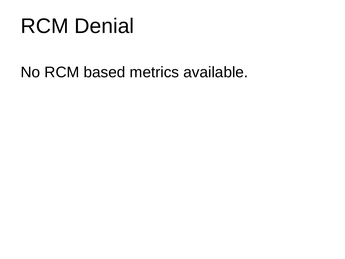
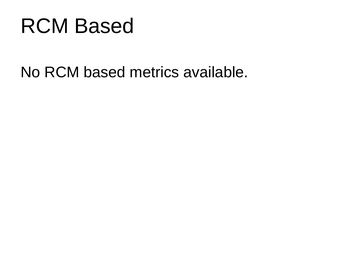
Denial: Denial -> Based (104, 26)
